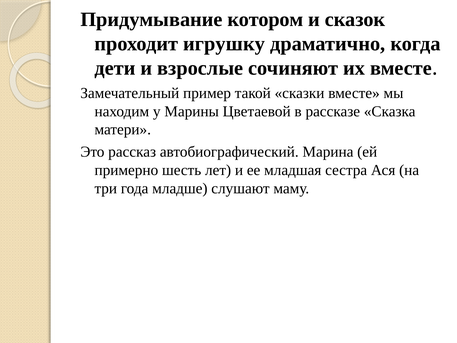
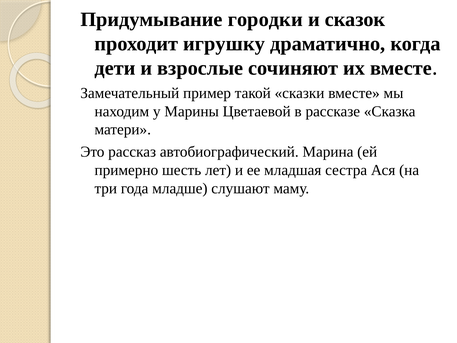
котором: котором -> городки (265, 19)
